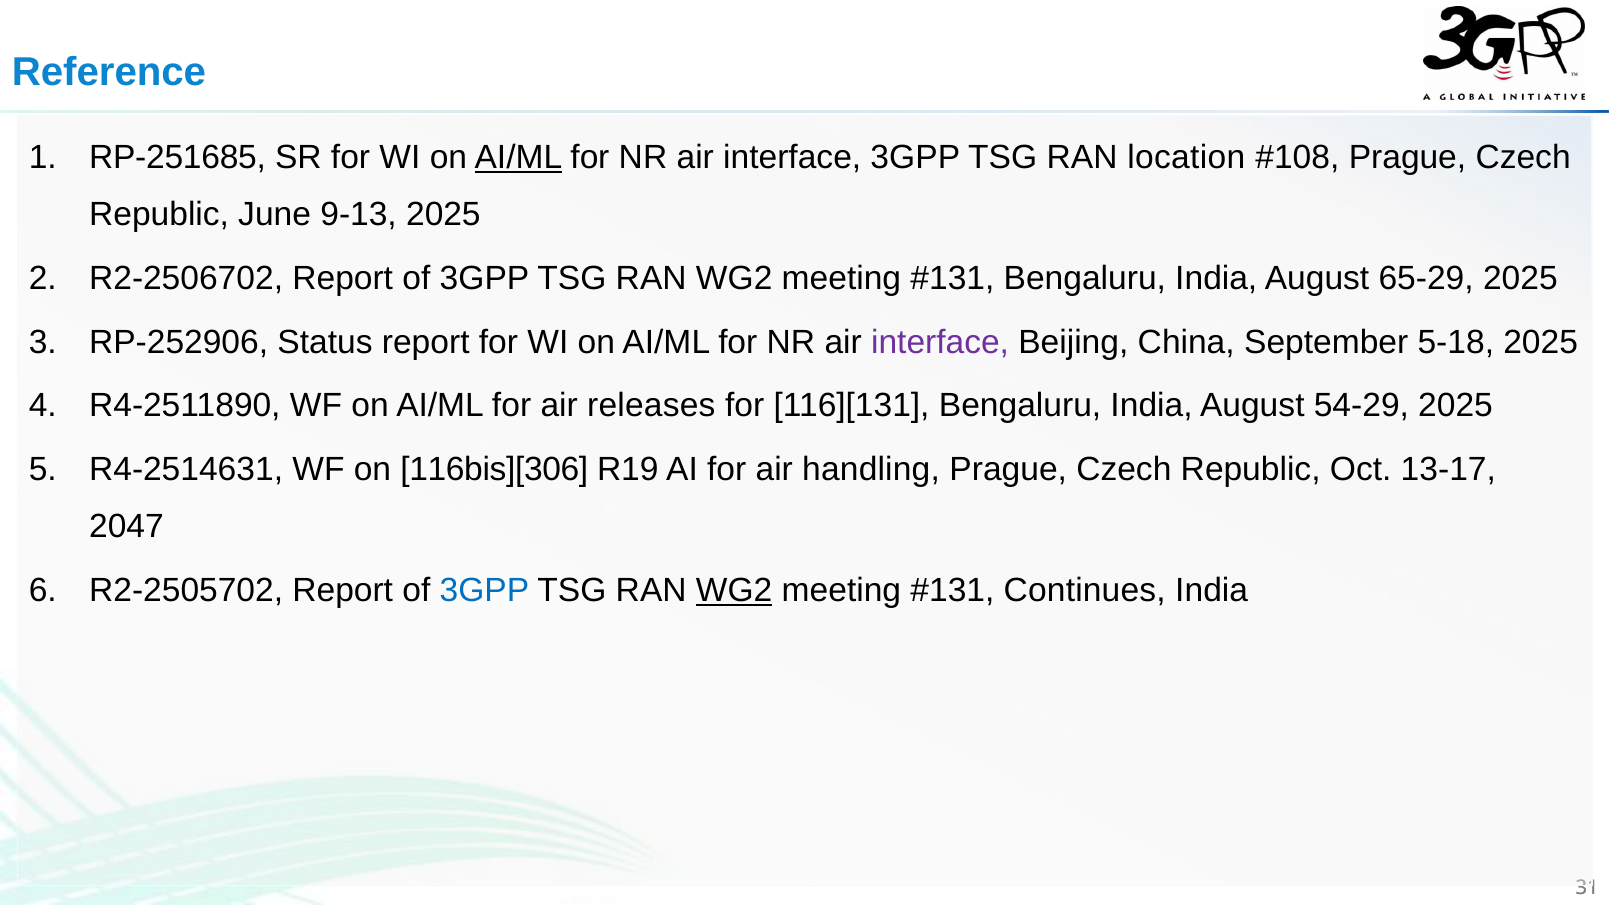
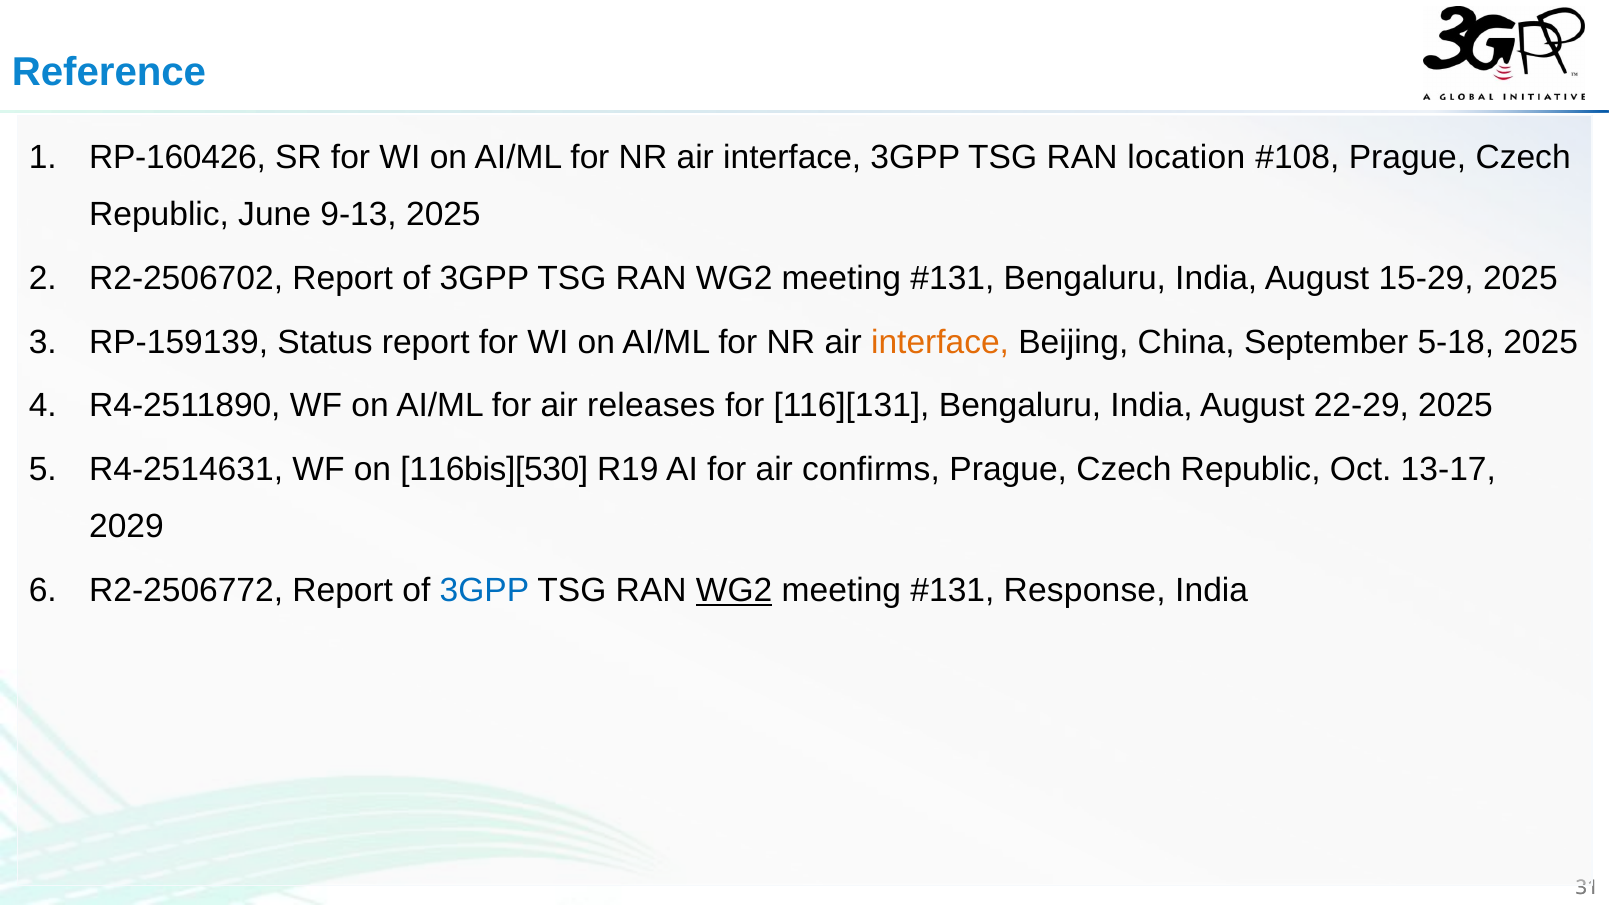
RP-251685: RP-251685 -> RP-160426 (178, 158)
AI/ML underline: present -> none (518, 158)
65-29: 65-29 -> 15-29 (1426, 278)
RP-252906: RP-252906 -> RP-159139 (179, 342)
interface colour: purple -> orange (940, 342)
54-29: 54-29 -> 22-29 (1361, 406)
116bis][306: 116bis][306 -> 116bis][530 (494, 470)
handling: handling -> confirms (871, 470)
2047: 2047 -> 2029 (126, 527)
R2-2505702: R2-2505702 -> R2-2506772 (186, 590)
Continues: Continues -> Response (1085, 590)
